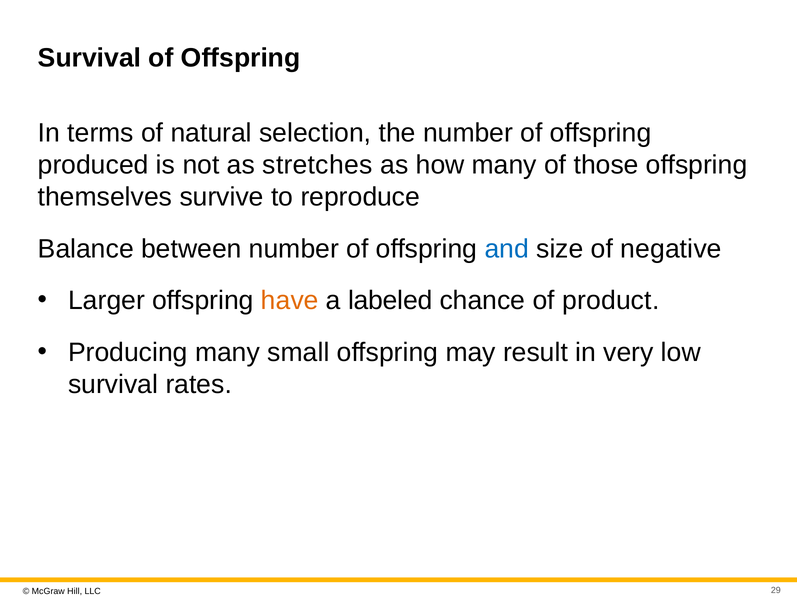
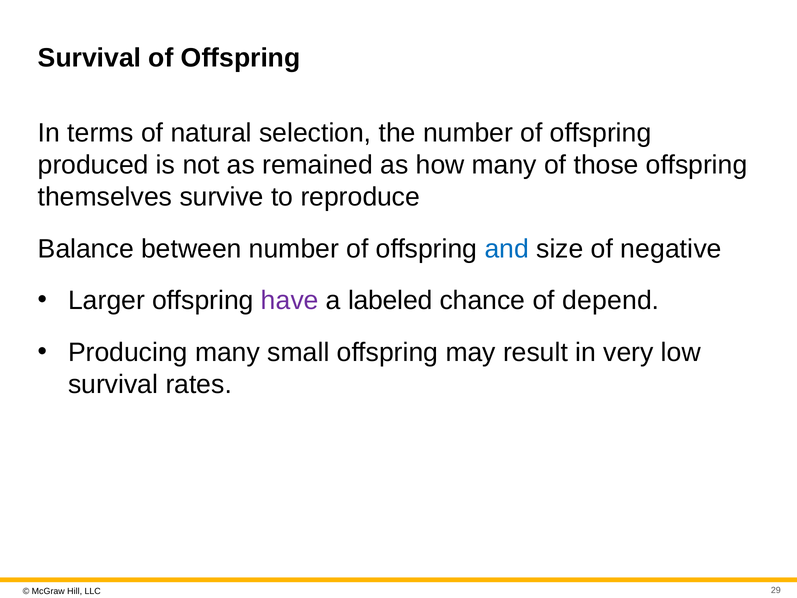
stretches: stretches -> remained (318, 165)
have colour: orange -> purple (290, 300)
product: product -> depend (611, 300)
